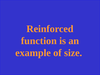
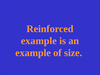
function: function -> example (39, 41)
